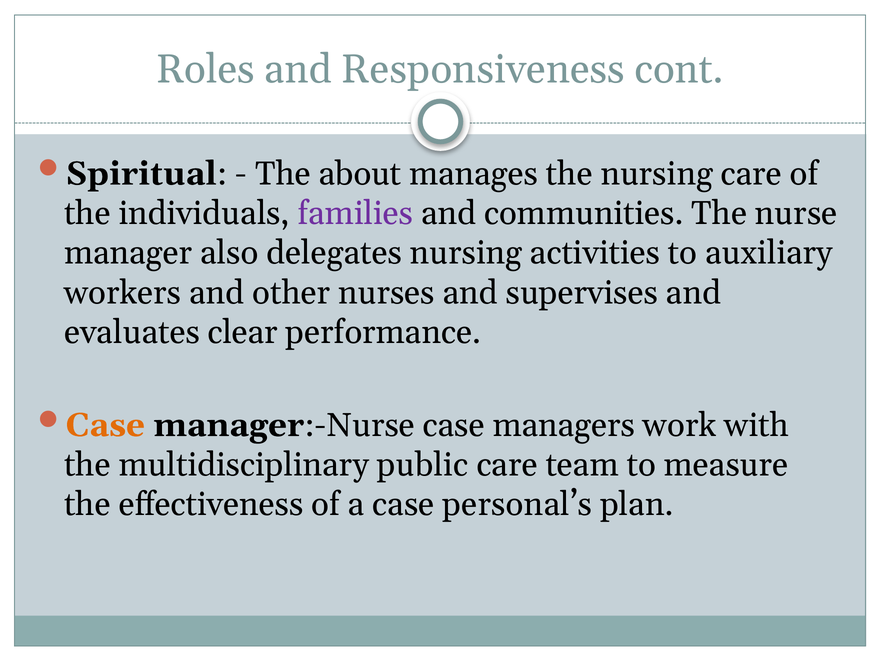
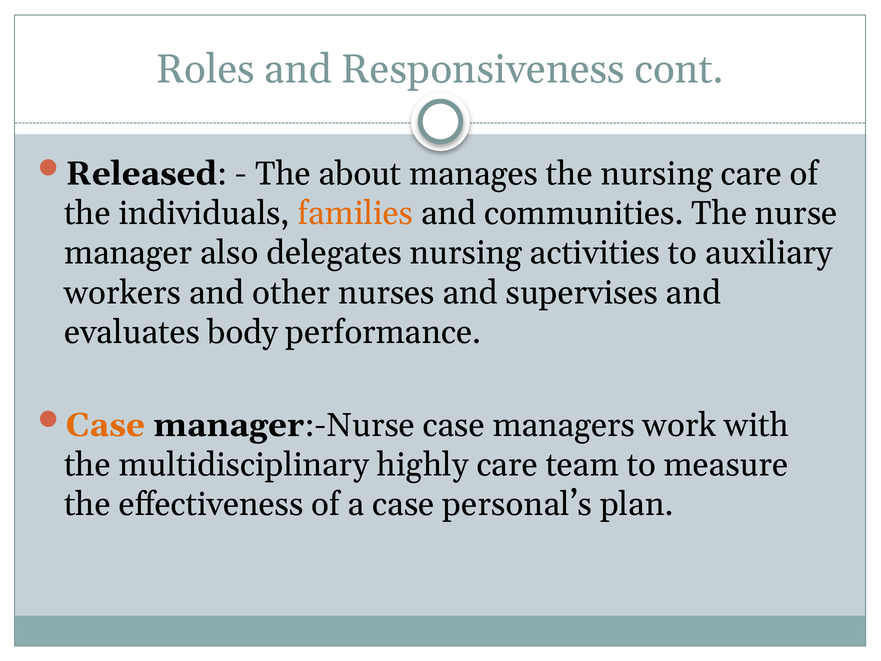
Spiritual: Spiritual -> Released (141, 174)
families colour: purple -> orange (355, 213)
clear: clear -> body (243, 332)
public: public -> highly (423, 465)
